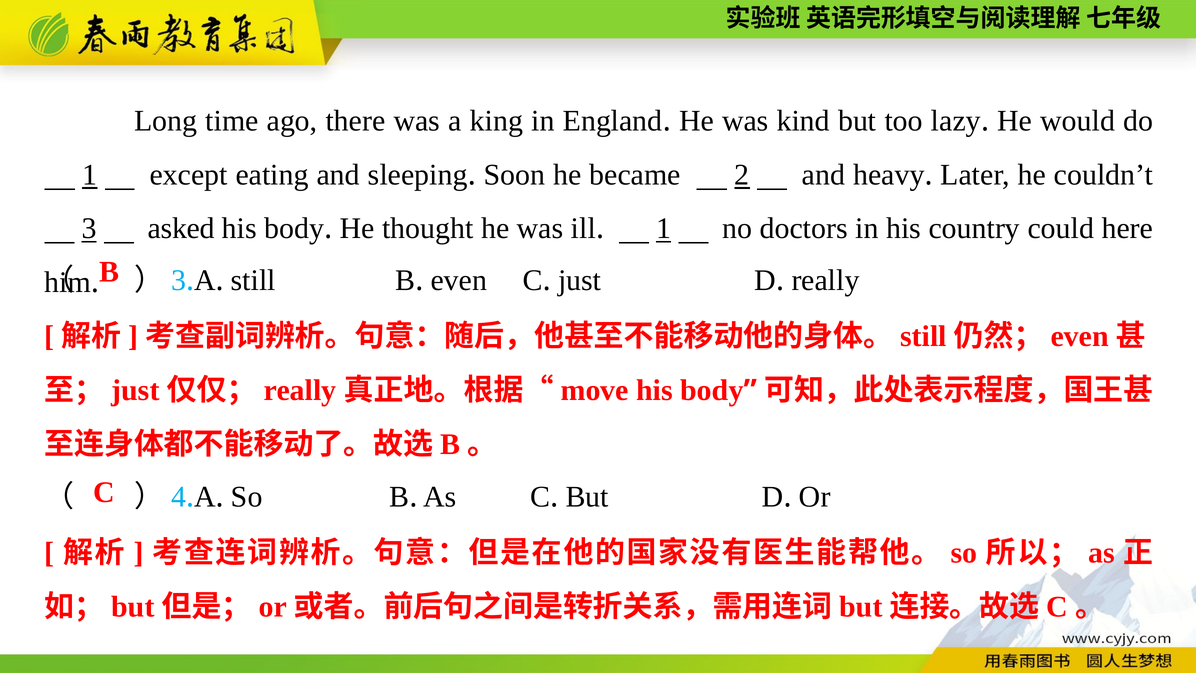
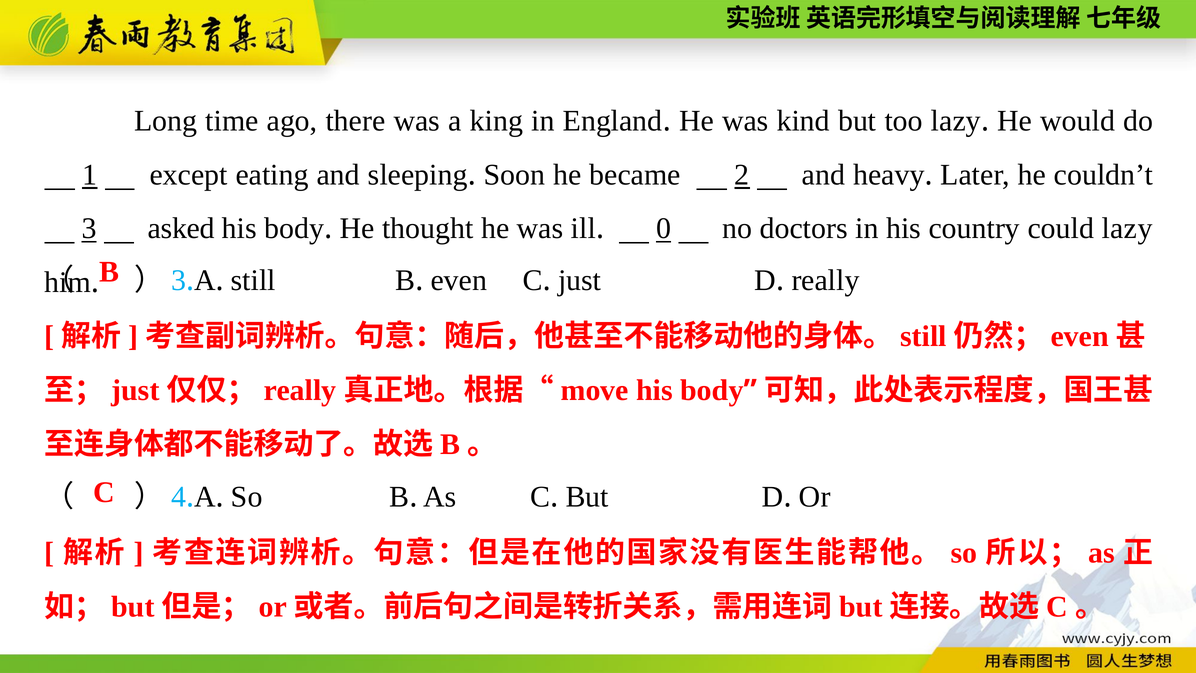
1: 1 -> 0 (664, 229)
could here: here -> lazy (1127, 229)
